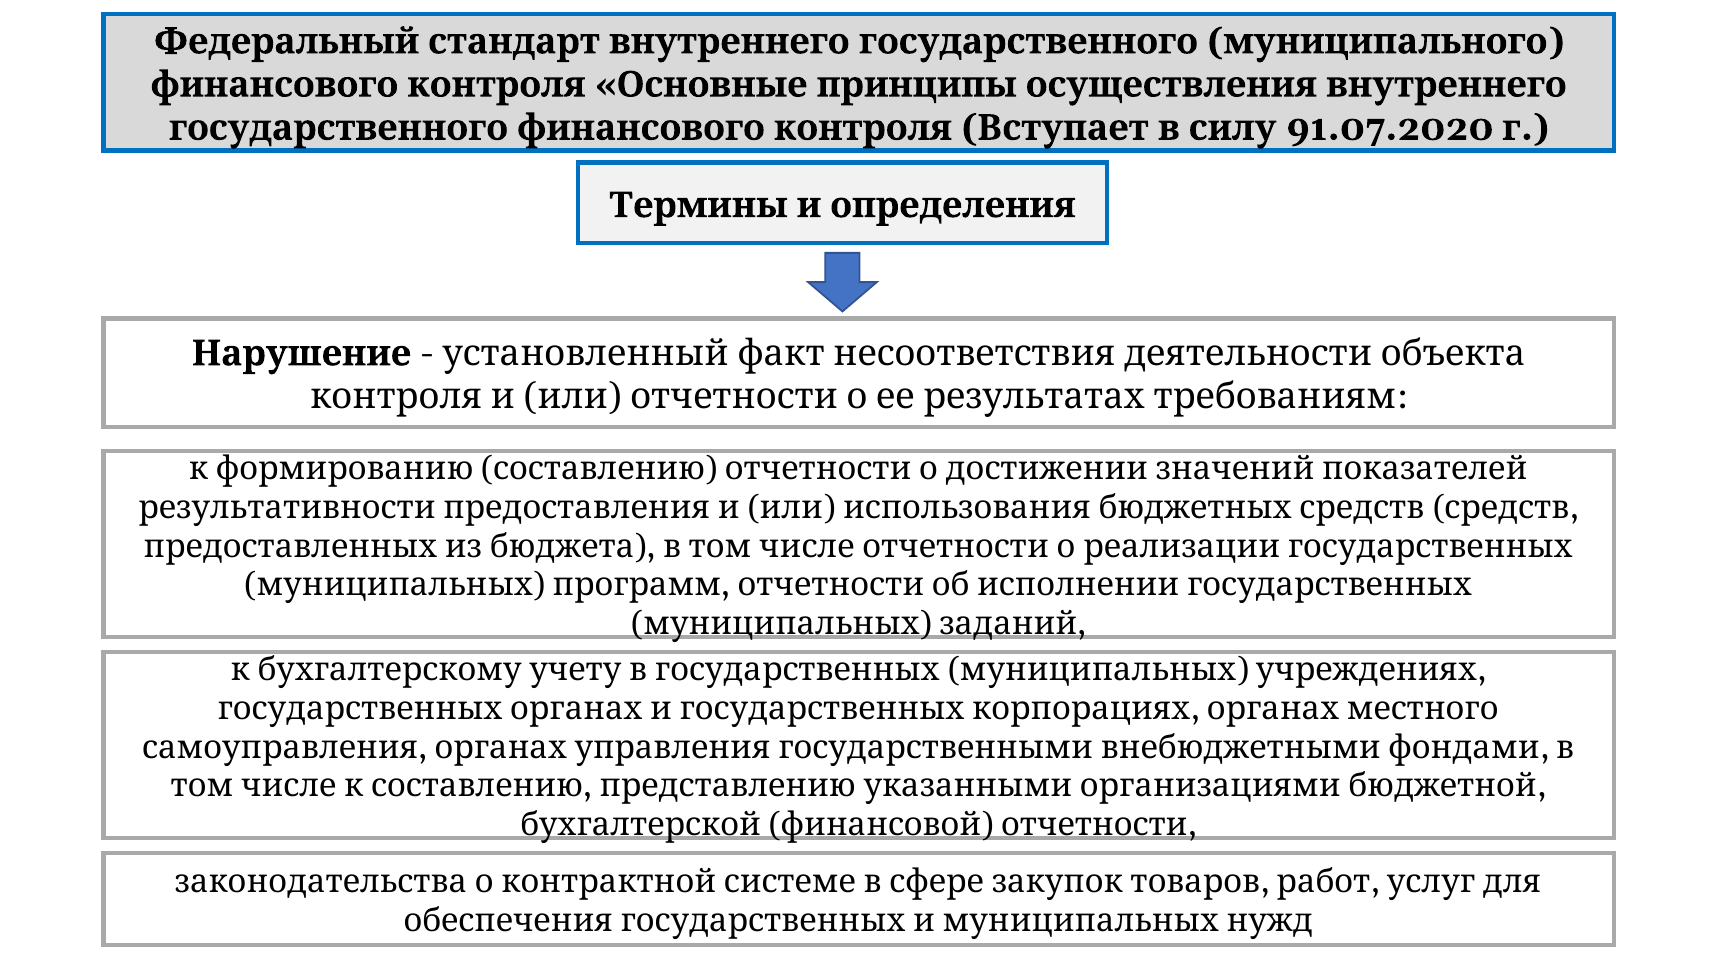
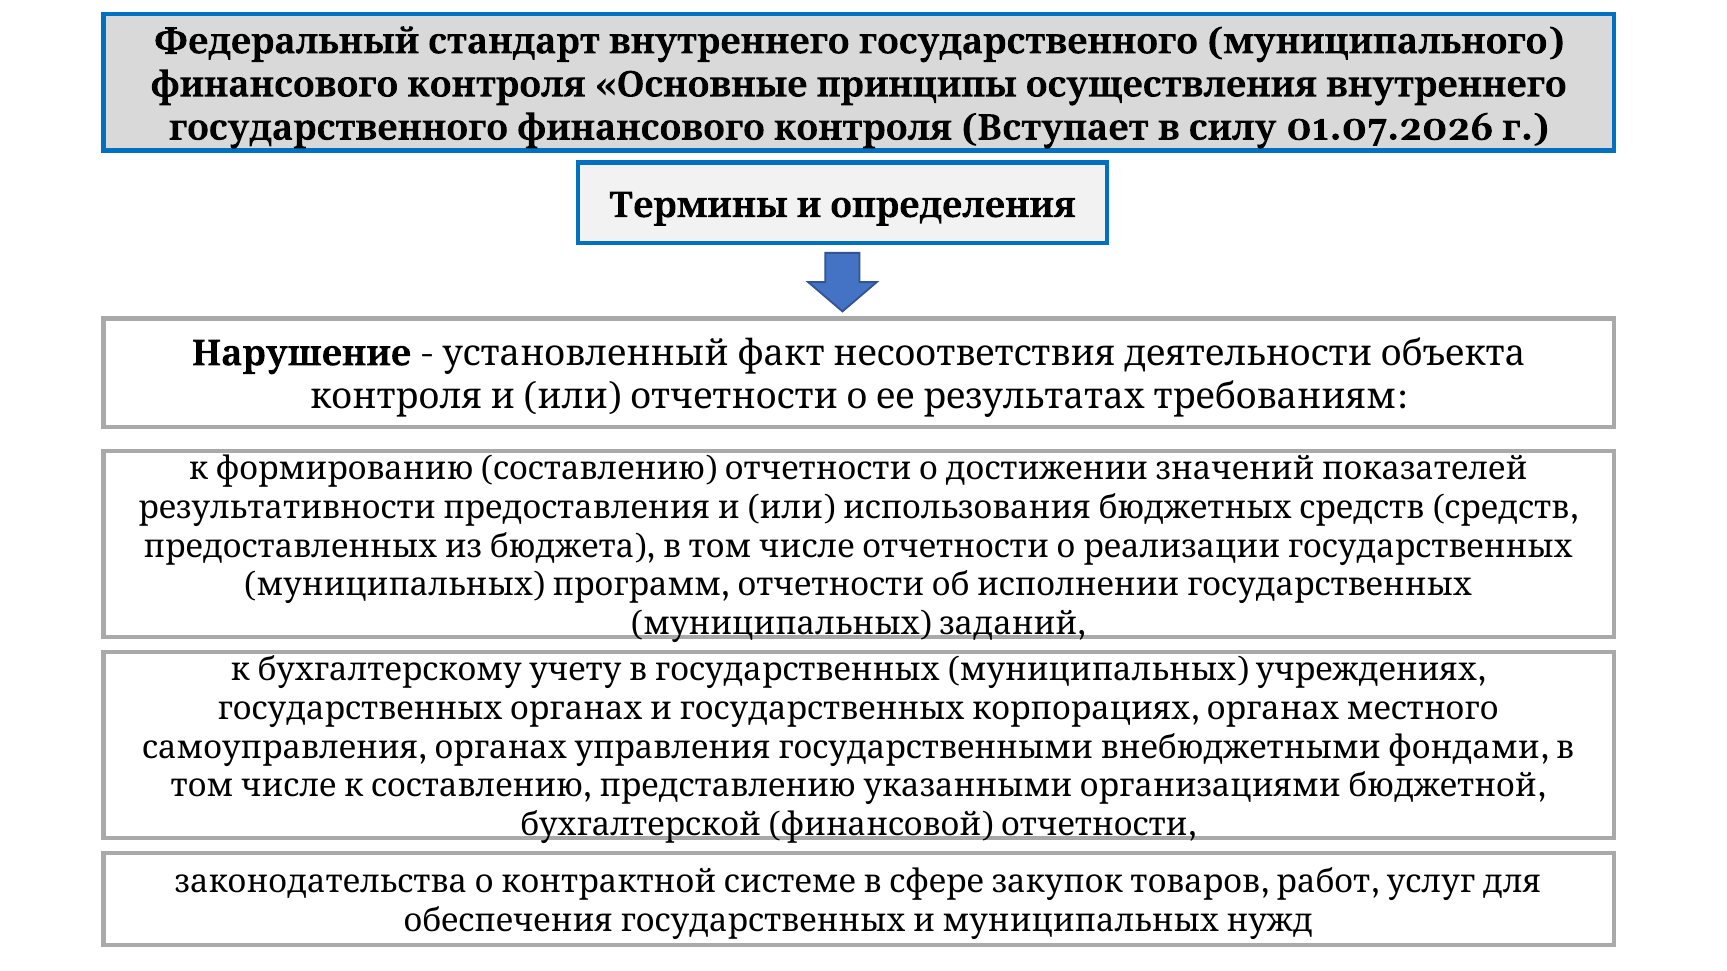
91.07.2020: 91.07.2020 -> 01.07.2026 (1390, 128)
